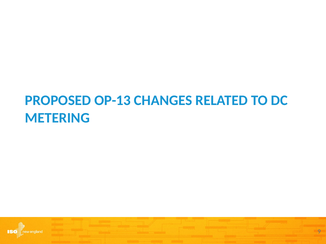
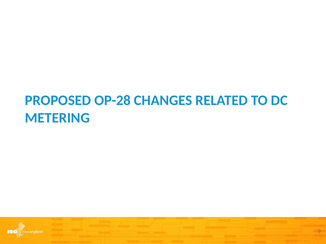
OP-13: OP-13 -> OP-28 (113, 101)
